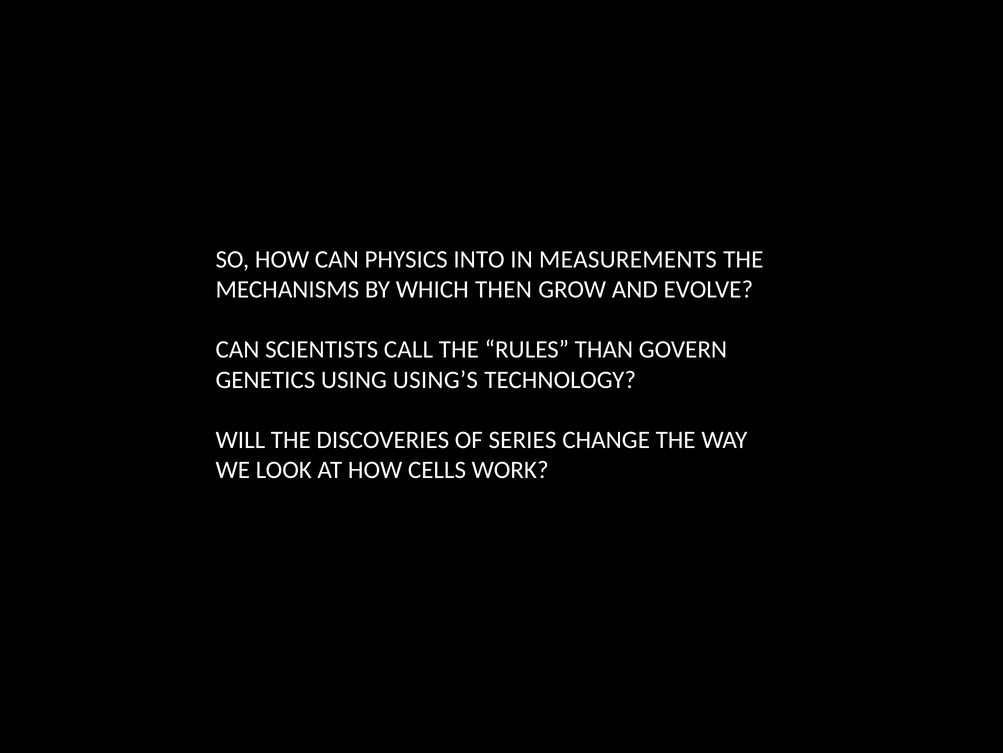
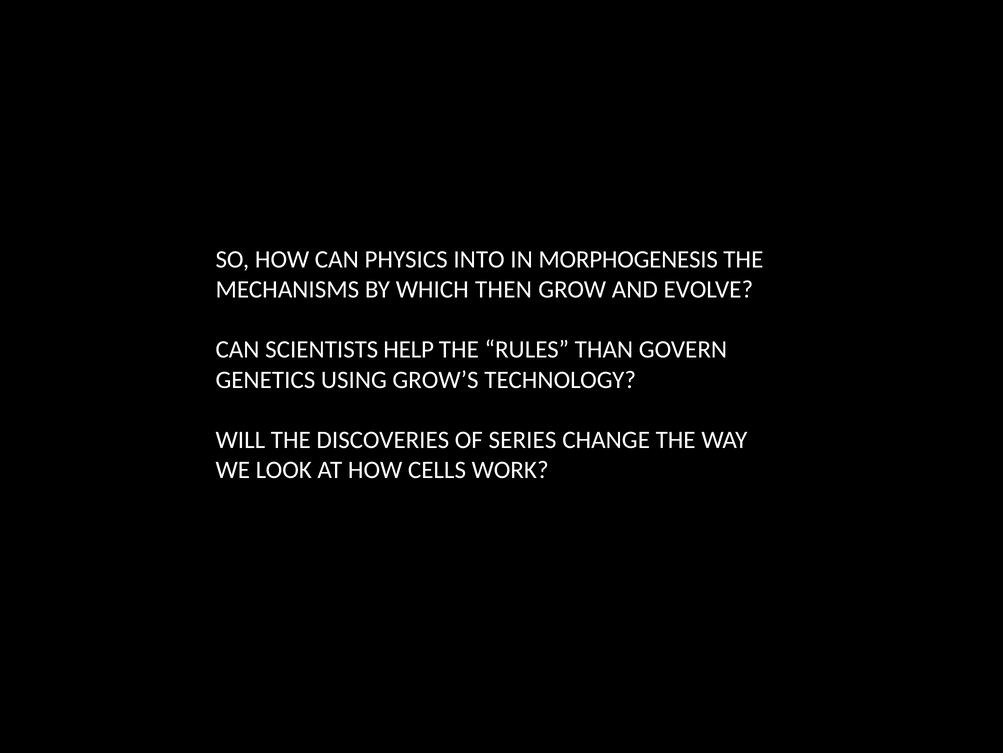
MEASUREMENTS: MEASUREMENTS -> MORPHOGENESIS (628, 259)
CALL: CALL -> HELP (409, 349)
USING’S: USING’S -> GROW’S (436, 379)
